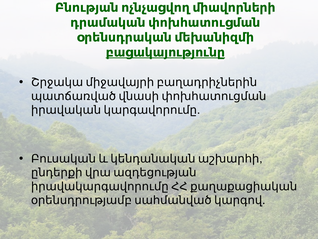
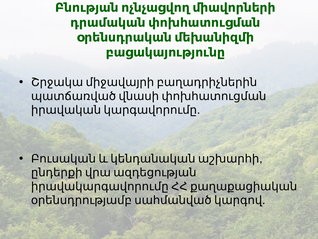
բացակայությունը underline: present -> none (165, 52)
